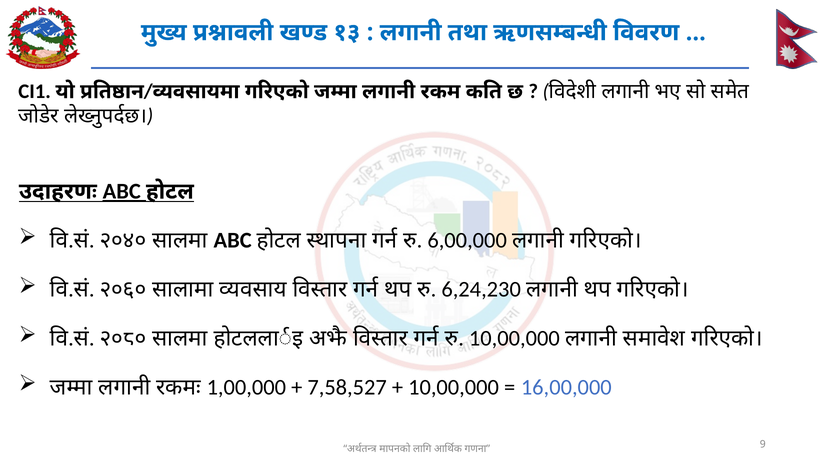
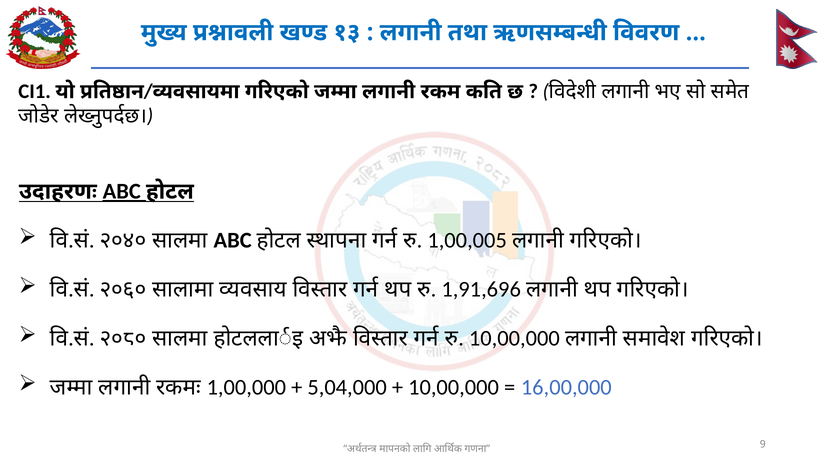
6,00,000: 6,00,000 -> 1,00,005 (467, 240)
6,24,230: 6,24,230 -> 1,91,696 (481, 289)
7,58,527: 7,58,527 -> 5,04,000 (347, 387)
